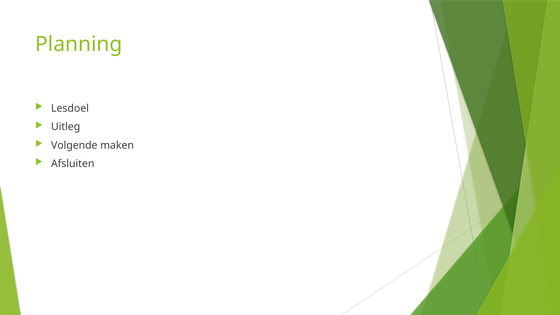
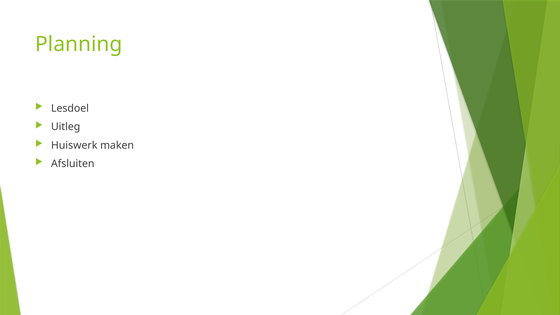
Volgende: Volgende -> Huiswerk (74, 145)
